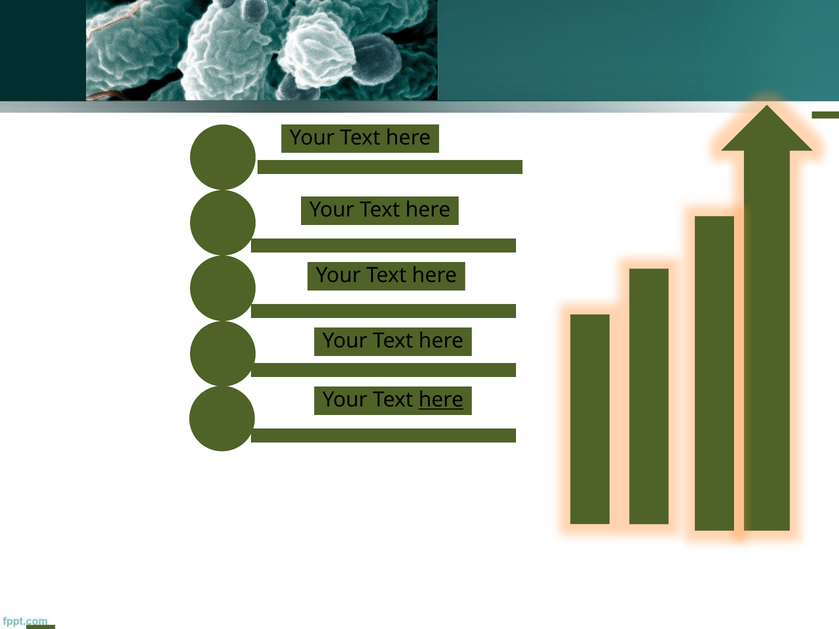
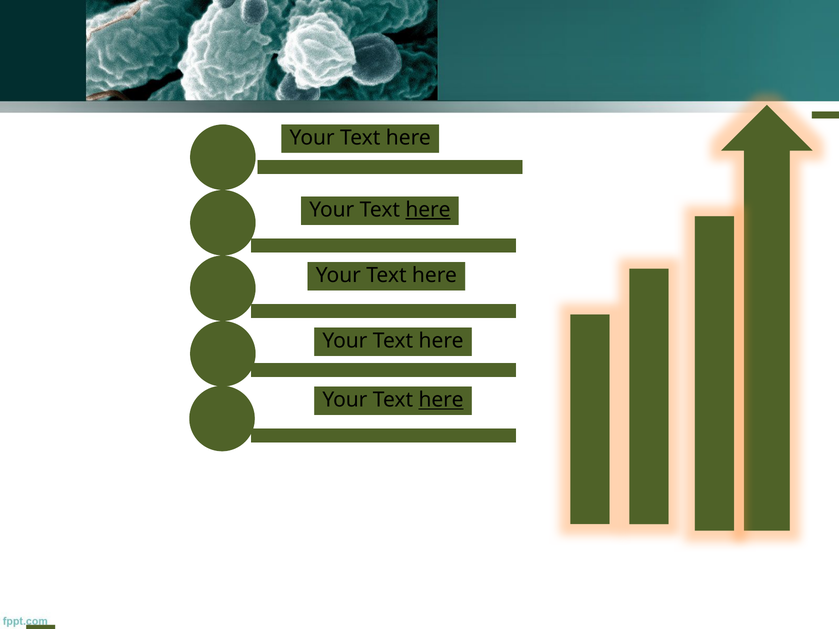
here underline: none -> present (428, 210)
